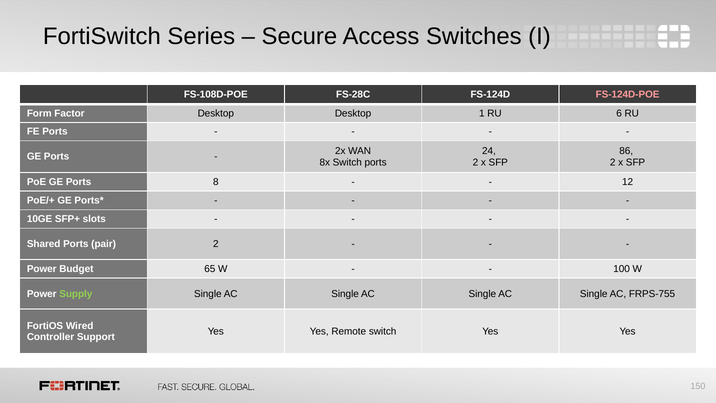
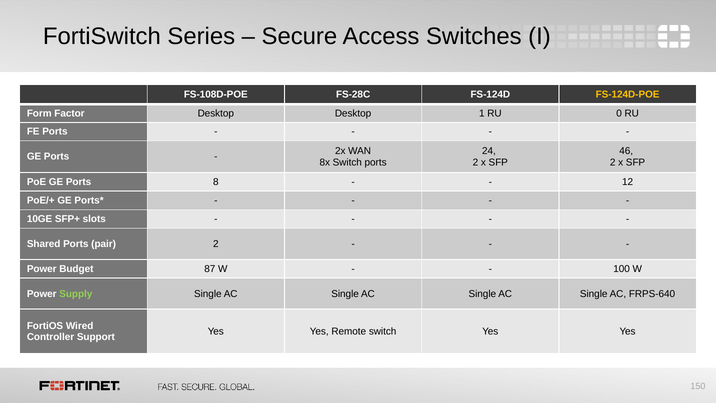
FS-124D-POE colour: pink -> yellow (628, 95)
6: 6 -> 0 (619, 113)
86: 86 -> 46 (626, 151)
65: 65 -> 87 (210, 269)
FRPS-755: FRPS-755 -> FRPS-640 (652, 294)
